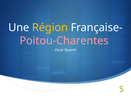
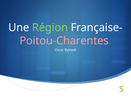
Région colour: yellow -> light green (50, 27)
